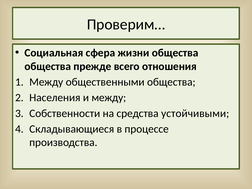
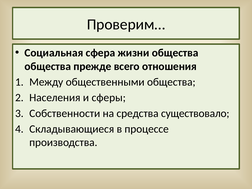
и между: между -> сферы (109, 98)
устойчивыми: устойчивыми -> существовало (195, 113)
